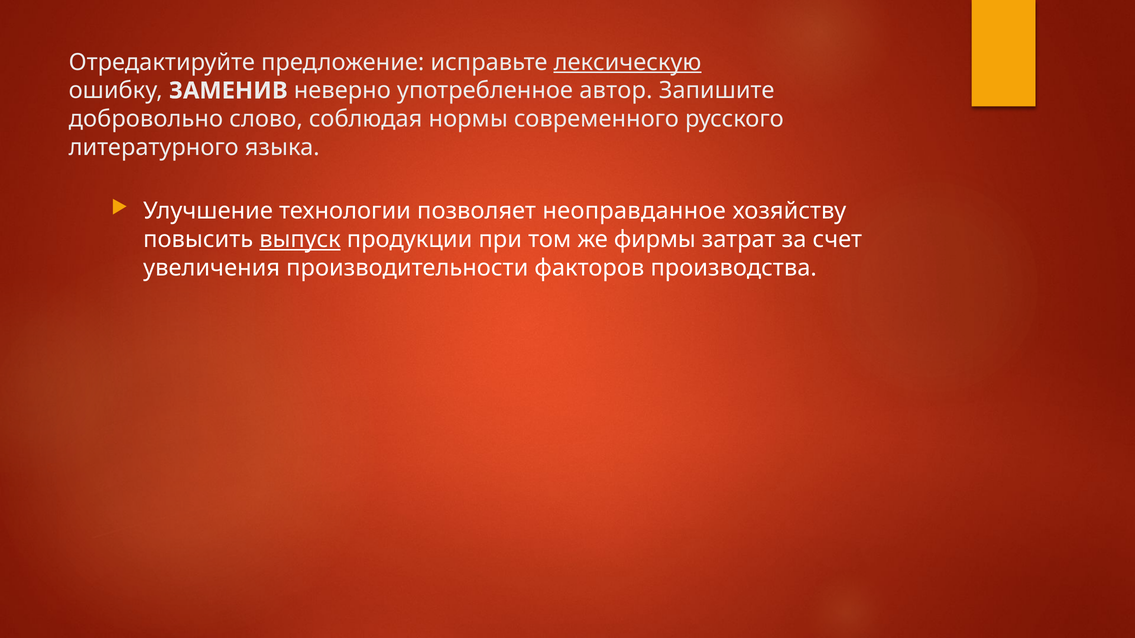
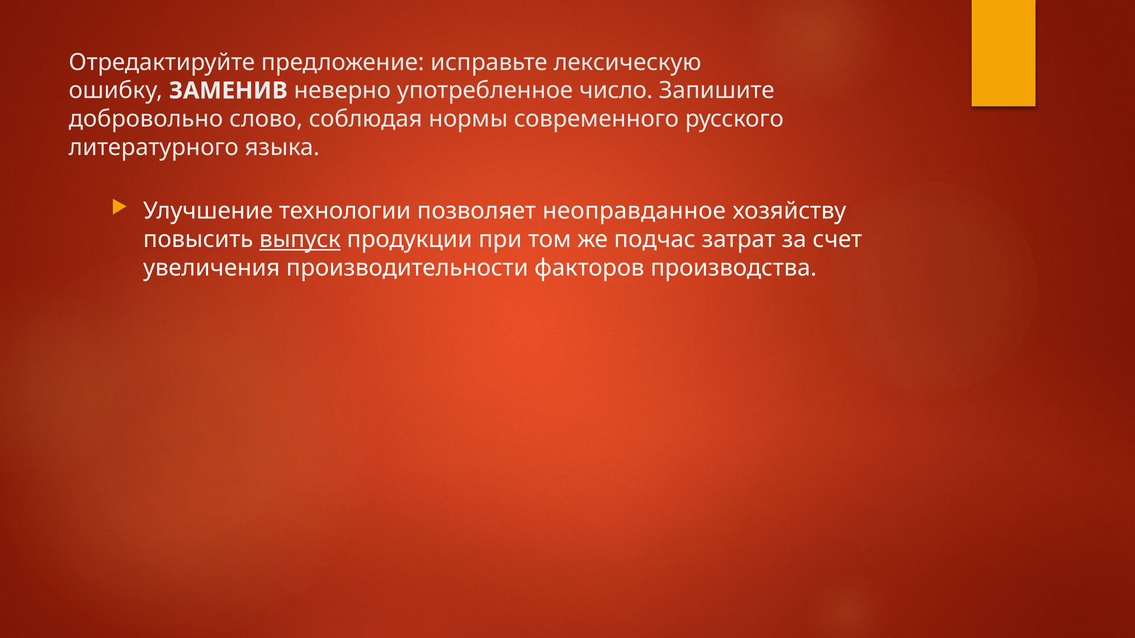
лексическую underline: present -> none (628, 62)
автор: автор -> число (616, 91)
фирмы: фирмы -> подчас (655, 240)
